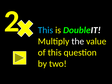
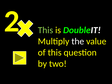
This colour: light blue -> light green (46, 30)
